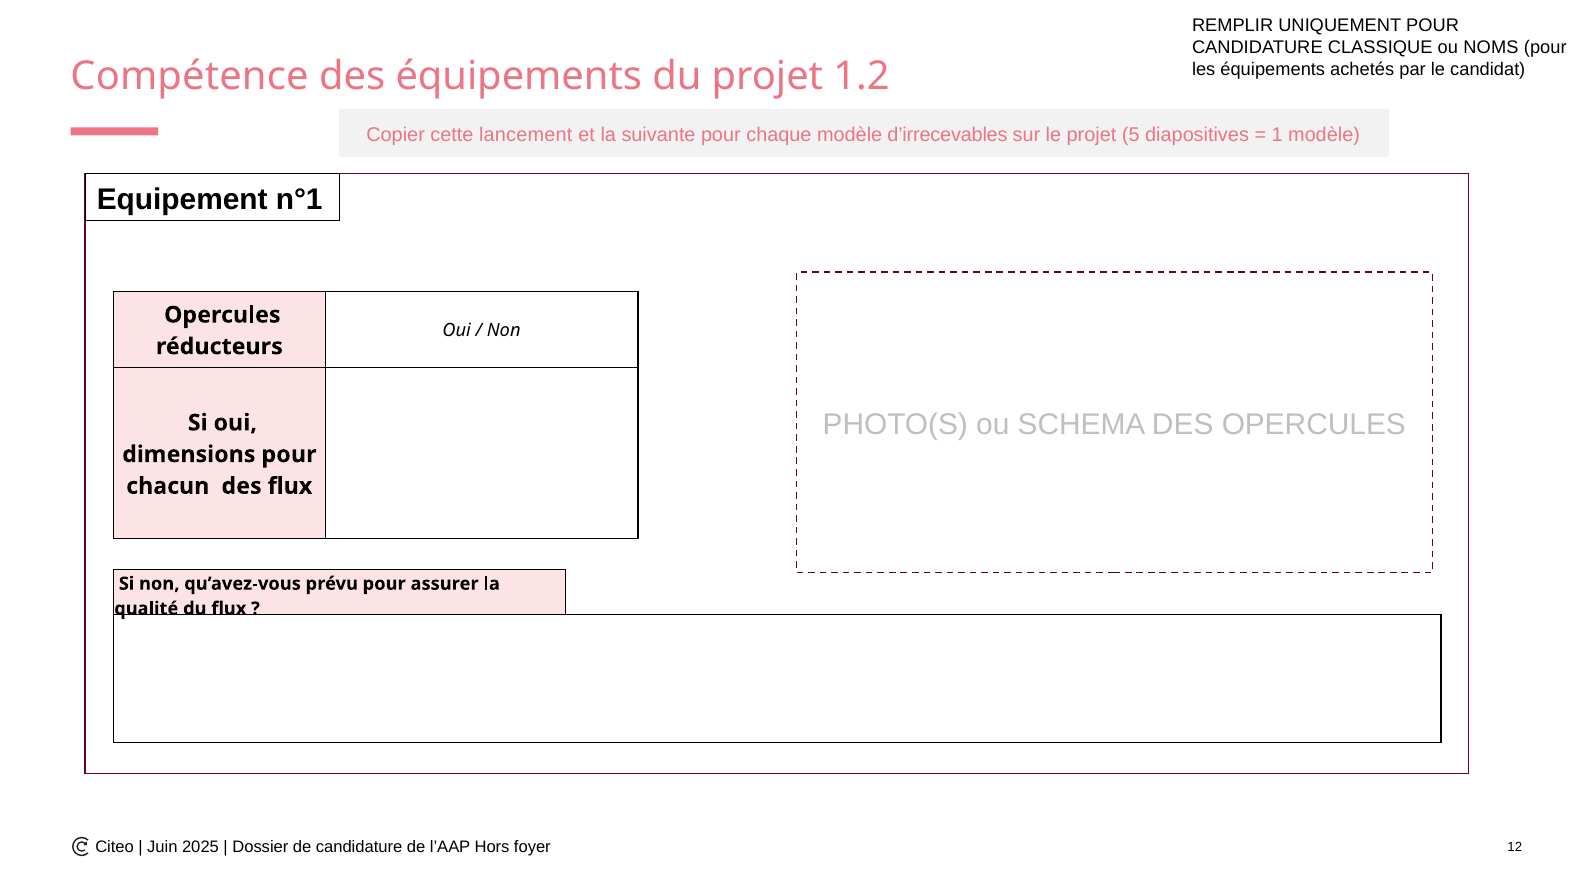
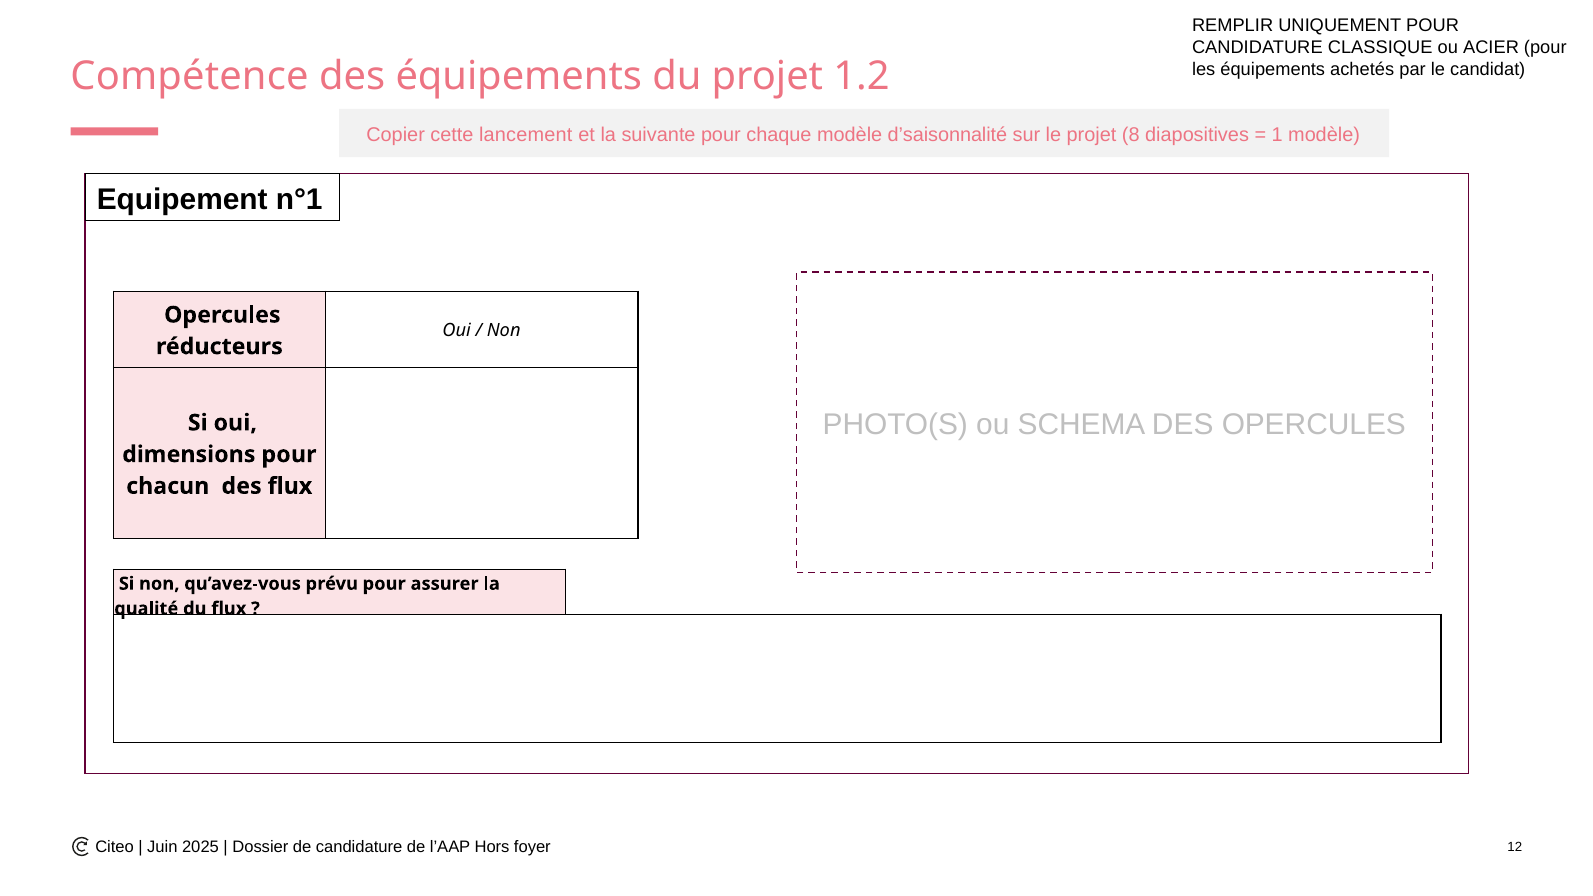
NOMS: NOMS -> ACIER (1491, 47)
d’irrecevables: d’irrecevables -> d’saisonnalité (947, 134)
5: 5 -> 8 (1131, 134)
